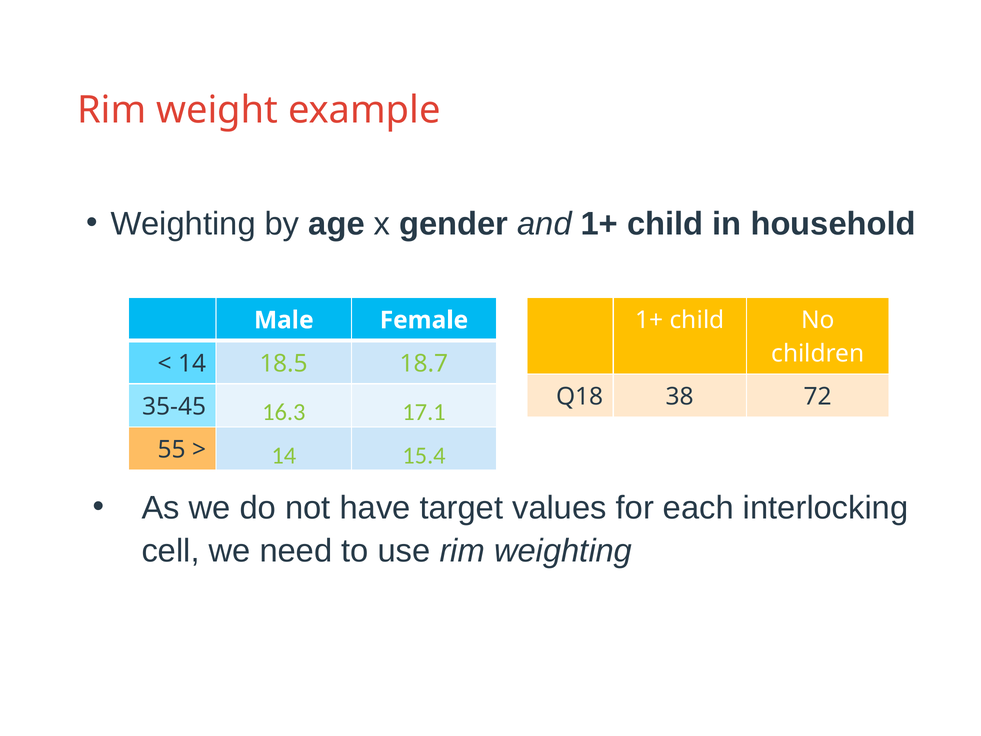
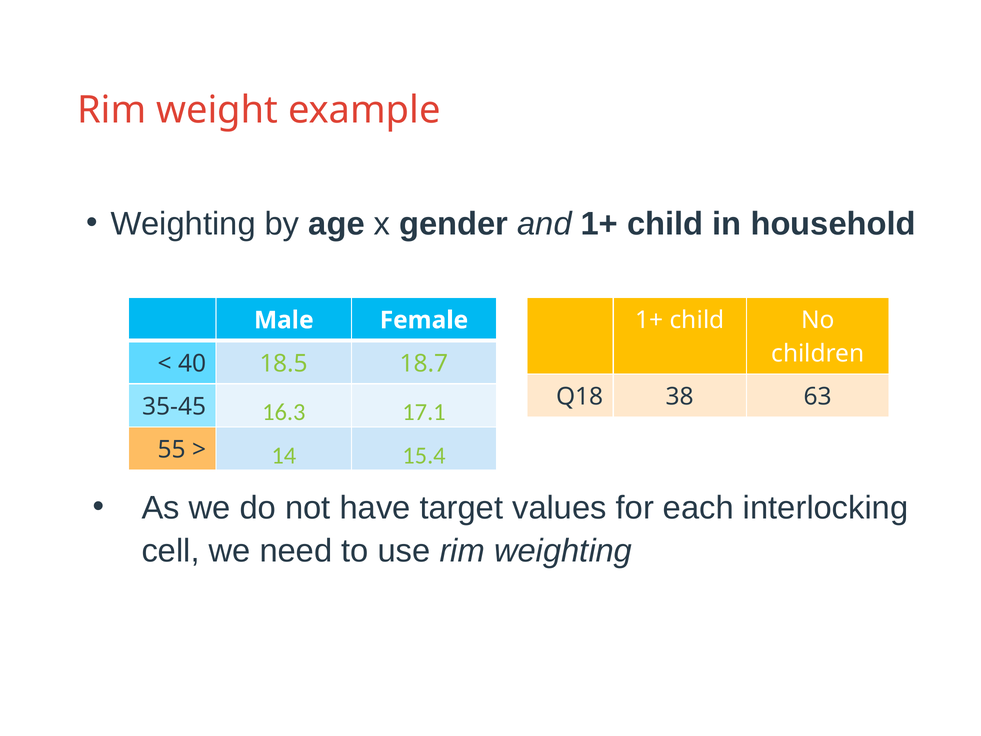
14: 14 -> 40 (192, 363)
72: 72 -> 63 (818, 397)
